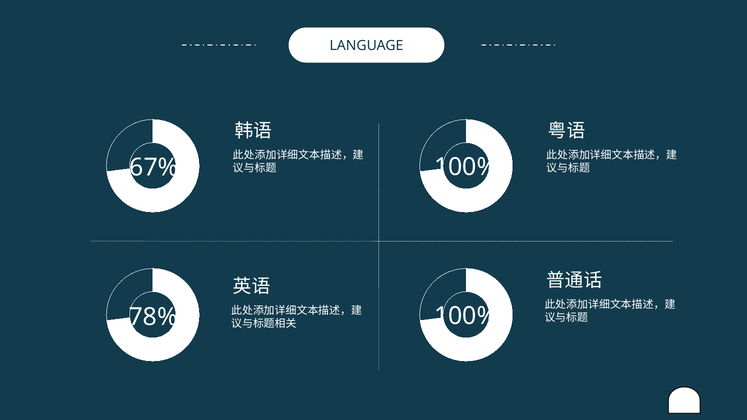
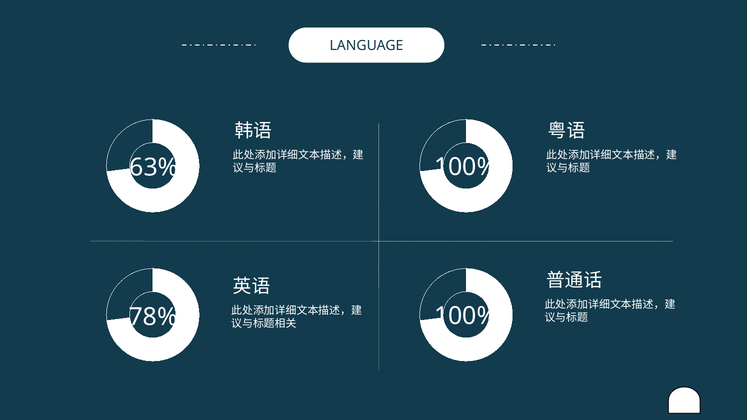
67%: 67% -> 63% (154, 168)
